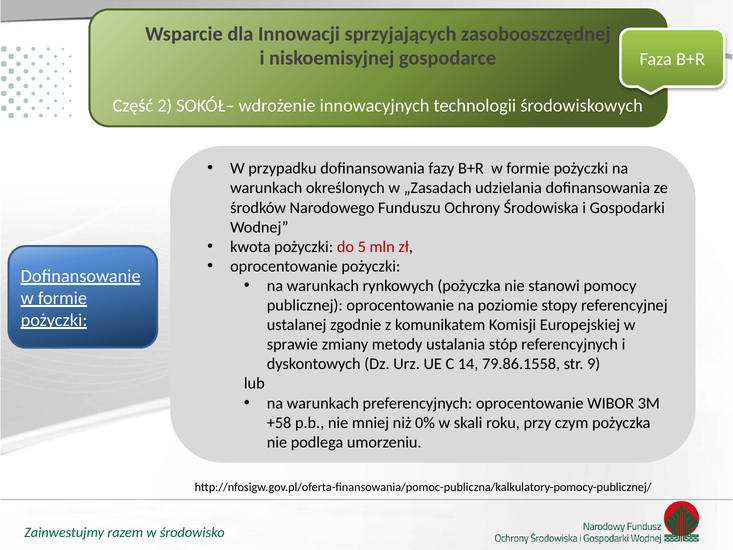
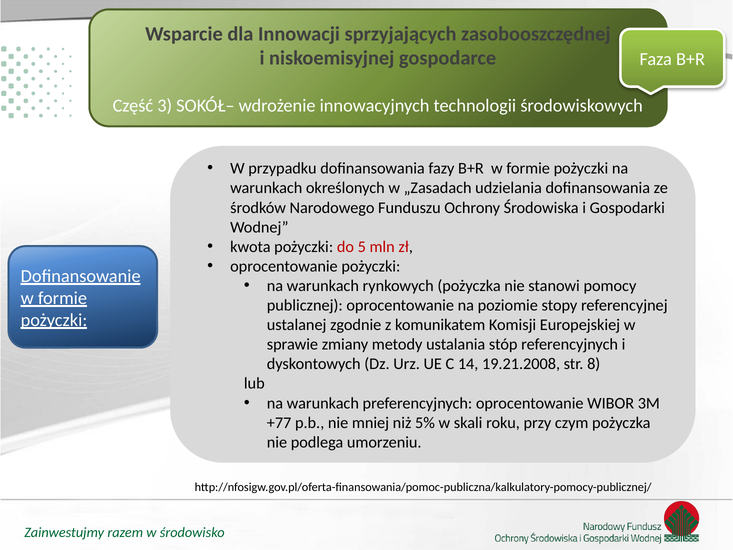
2: 2 -> 3 (165, 106)
79.86.1558: 79.86.1558 -> 19.21.2008 (521, 364)
9: 9 -> 8 (594, 364)
+58: +58 -> +77 (279, 422)
0%: 0% -> 5% (425, 422)
